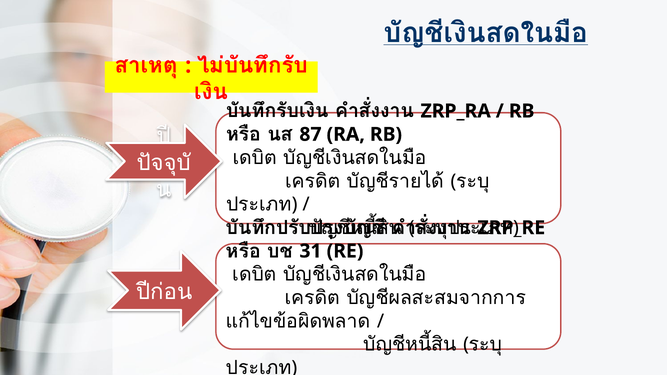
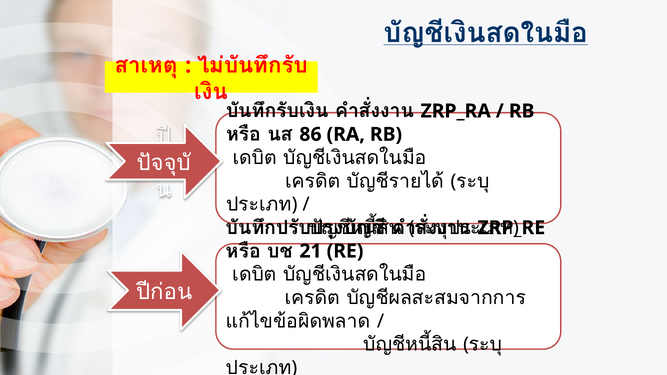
87: 87 -> 86 (310, 134)
31: 31 -> 21 (311, 251)
